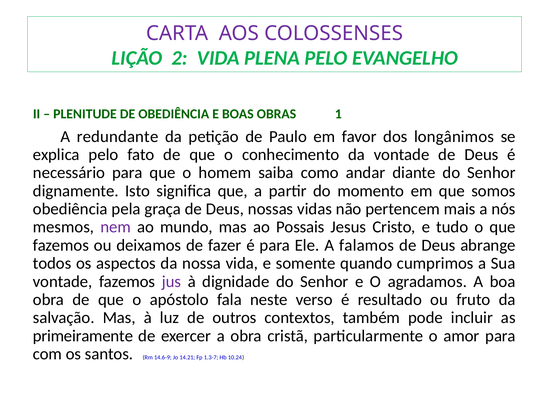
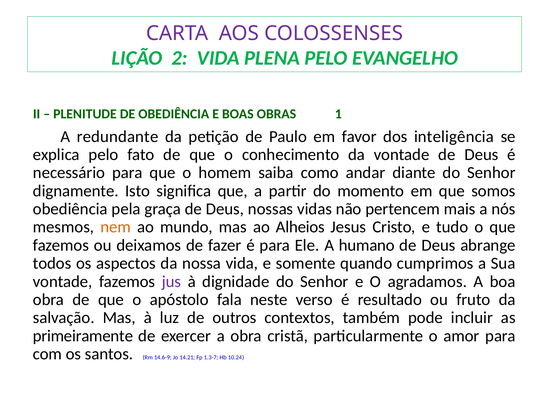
longânimos: longânimos -> inteligência (454, 136)
nem colour: purple -> orange (116, 227)
Possais: Possais -> Alheios (300, 227)
falamos: falamos -> humano (367, 245)
